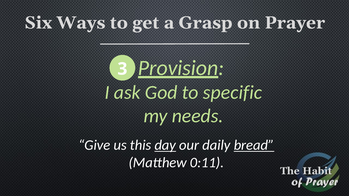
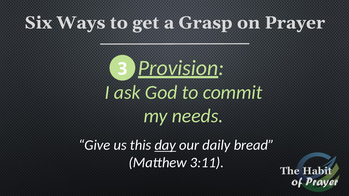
specific: specific -> commit (233, 93)
bread underline: present -> none (254, 145)
0:11: 0:11 -> 3:11 (207, 163)
